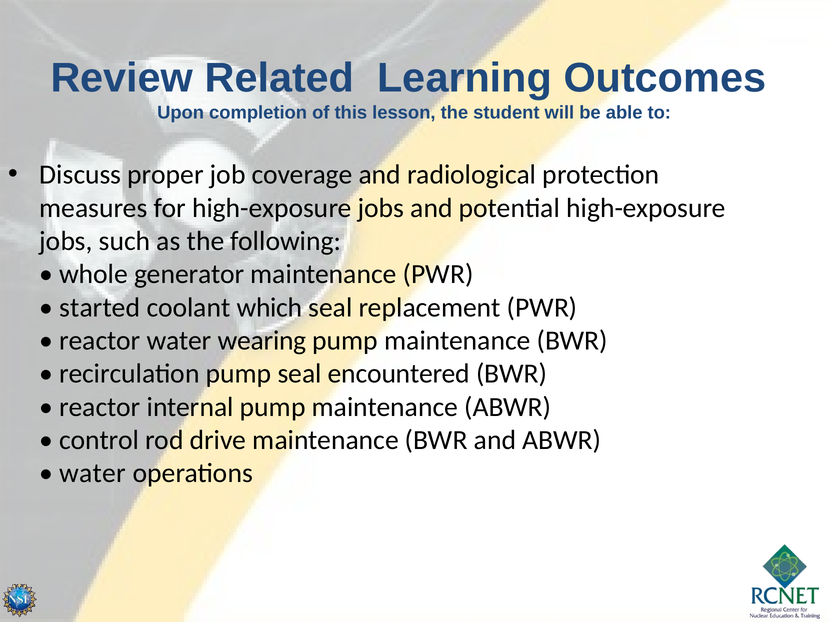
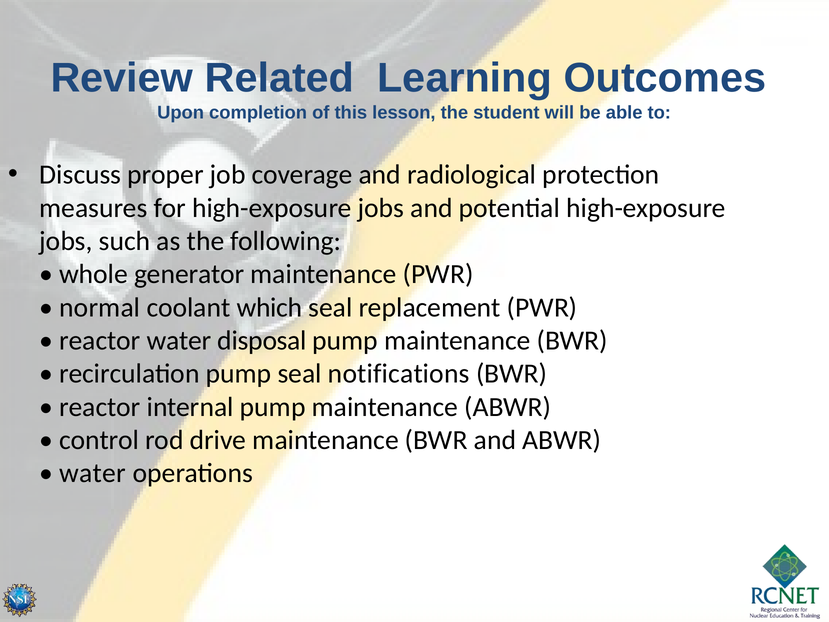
started: started -> normal (100, 307)
wearing: wearing -> disposal (262, 340)
encountered: encountered -> notifications (399, 374)
